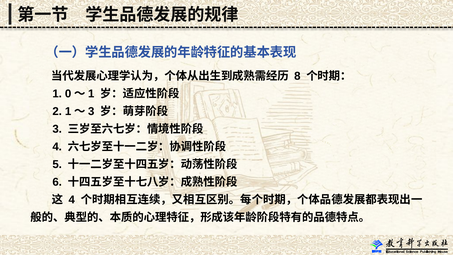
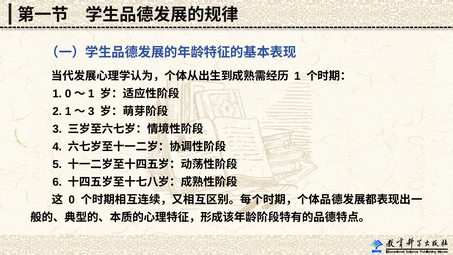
8: 8 -> 1 (297, 76)
4: 4 -> 0 (72, 200)
